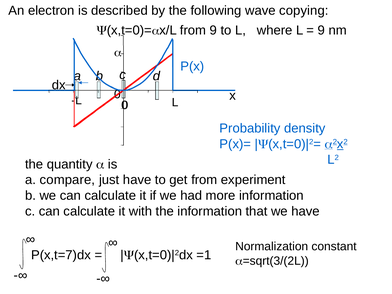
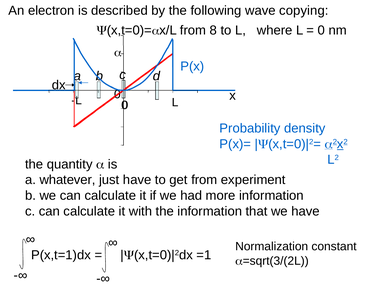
from 9: 9 -> 8 (213, 30)
9: 9 -> 0 (321, 30)
compare: compare -> whatever (67, 180)
P(x,t=7)dx: P(x,t=7)dx -> P(x,t=1)dx (61, 255)
